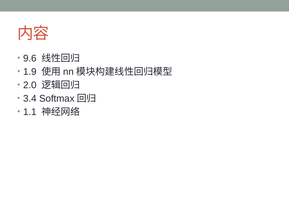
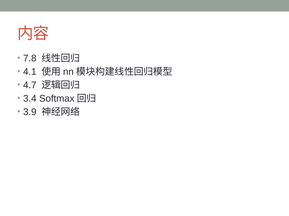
9.6: 9.6 -> 7.8 (30, 58)
1.9: 1.9 -> 4.1 (30, 72)
2.0: 2.0 -> 4.7 (30, 85)
1.1: 1.1 -> 3.9 (30, 112)
